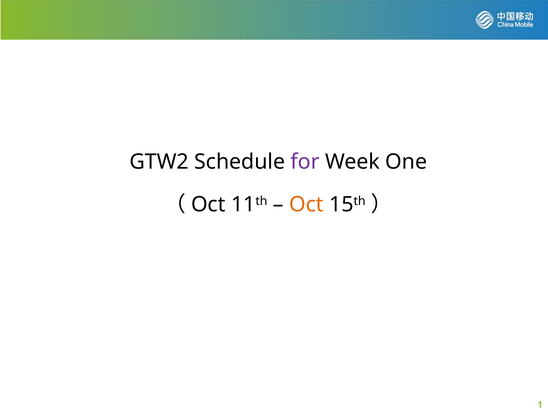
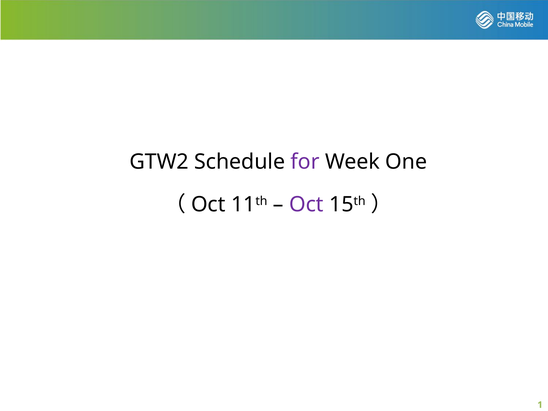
Oct colour: orange -> purple (306, 205)
